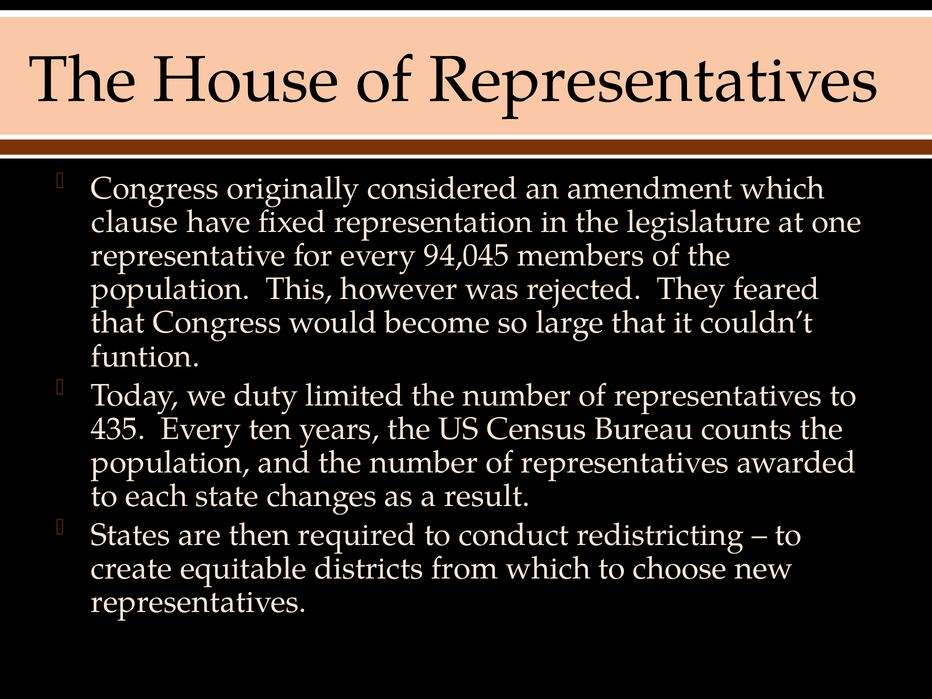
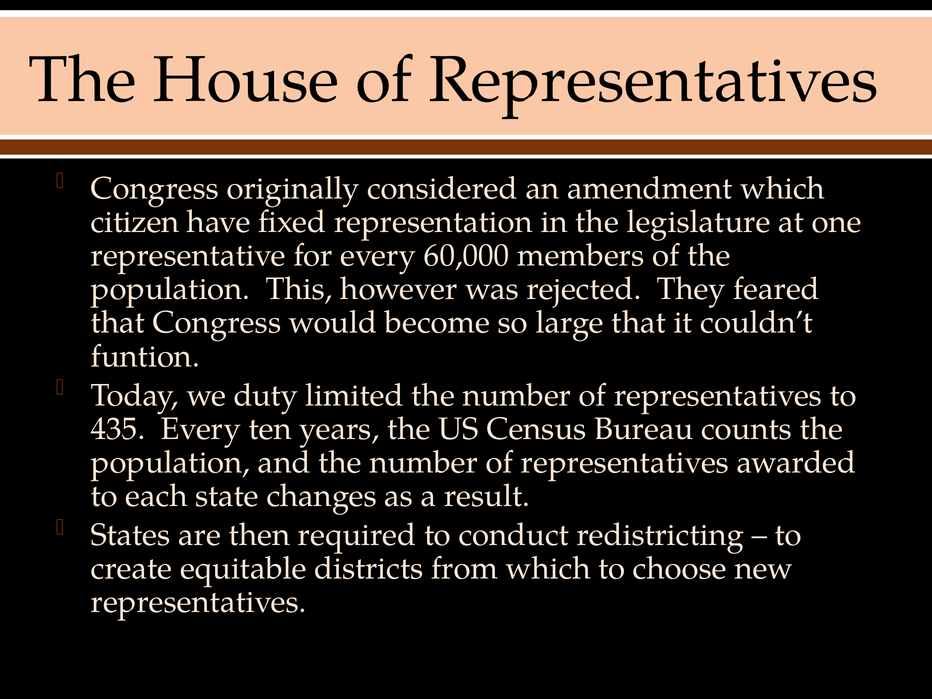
clause: clause -> citizen (135, 222)
94,045: 94,045 -> 60,000 (467, 256)
